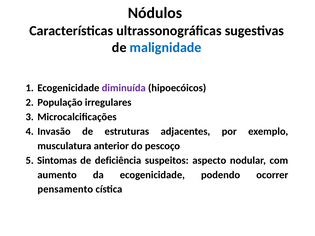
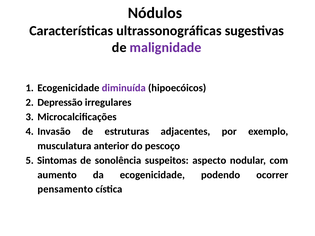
malignidade colour: blue -> purple (166, 48)
População: População -> Depressão (60, 103)
deficiência: deficiência -> sonolência (118, 161)
